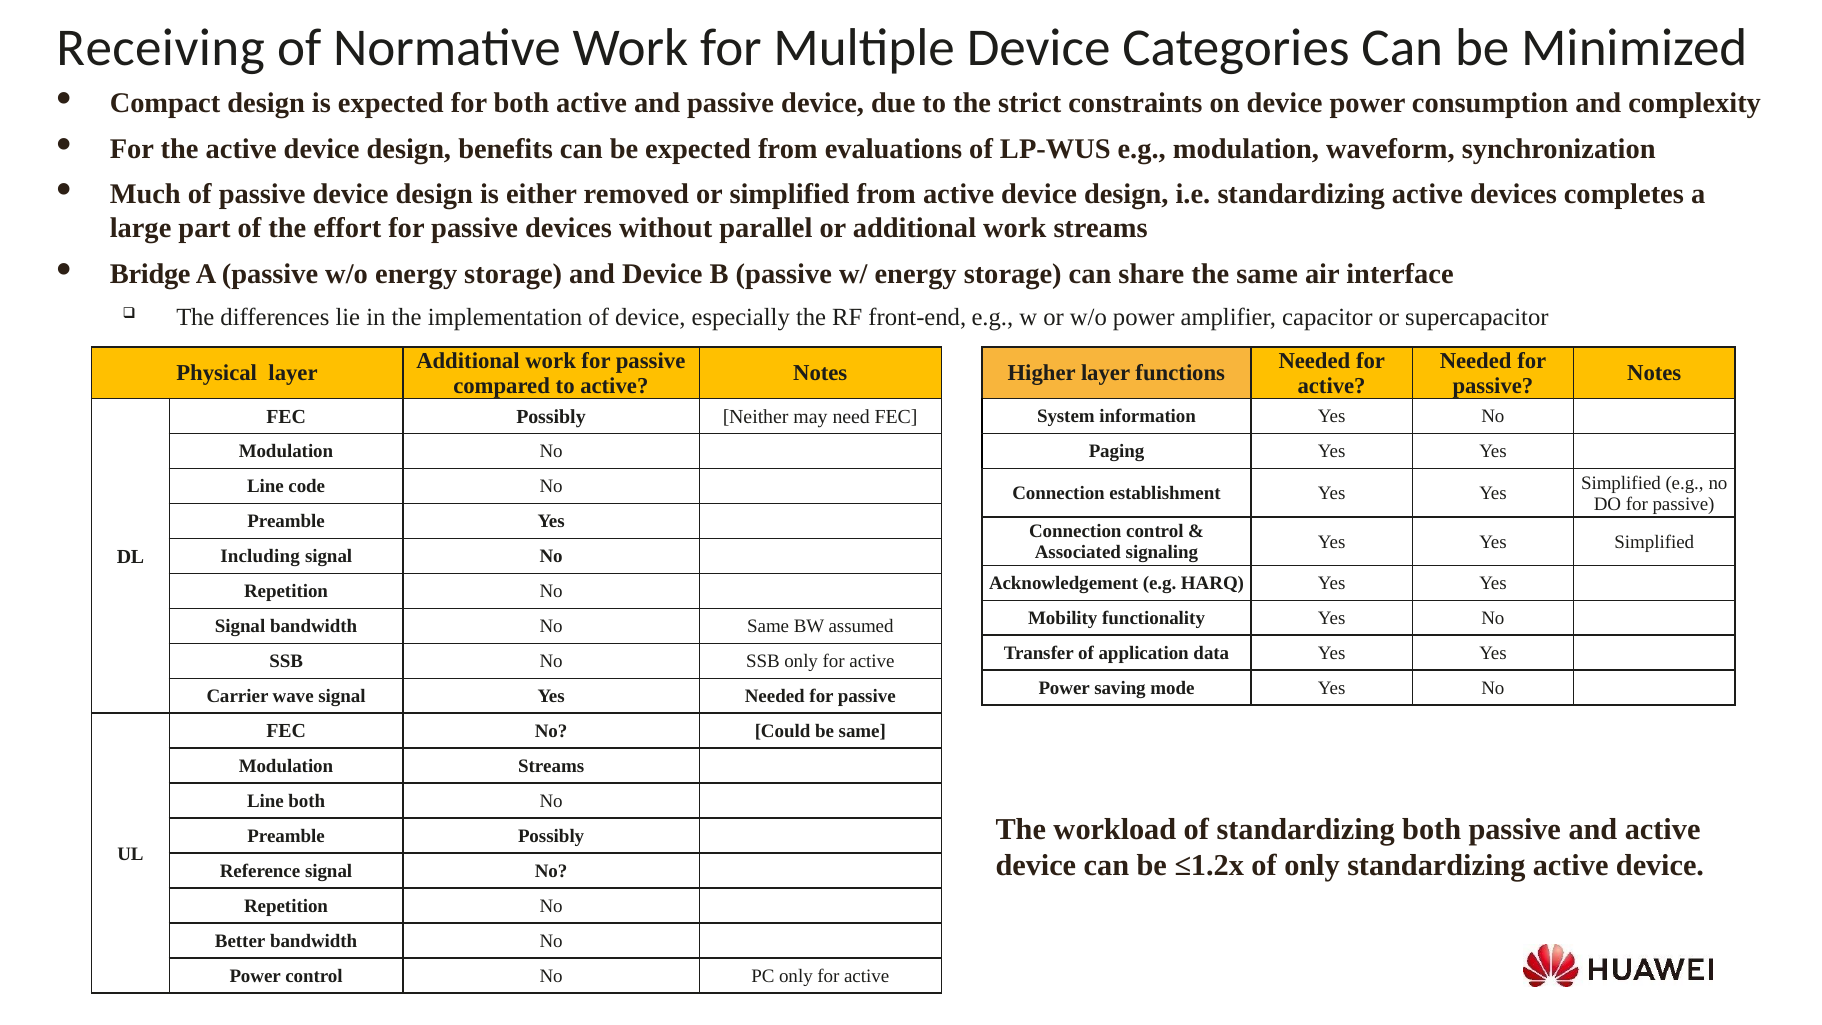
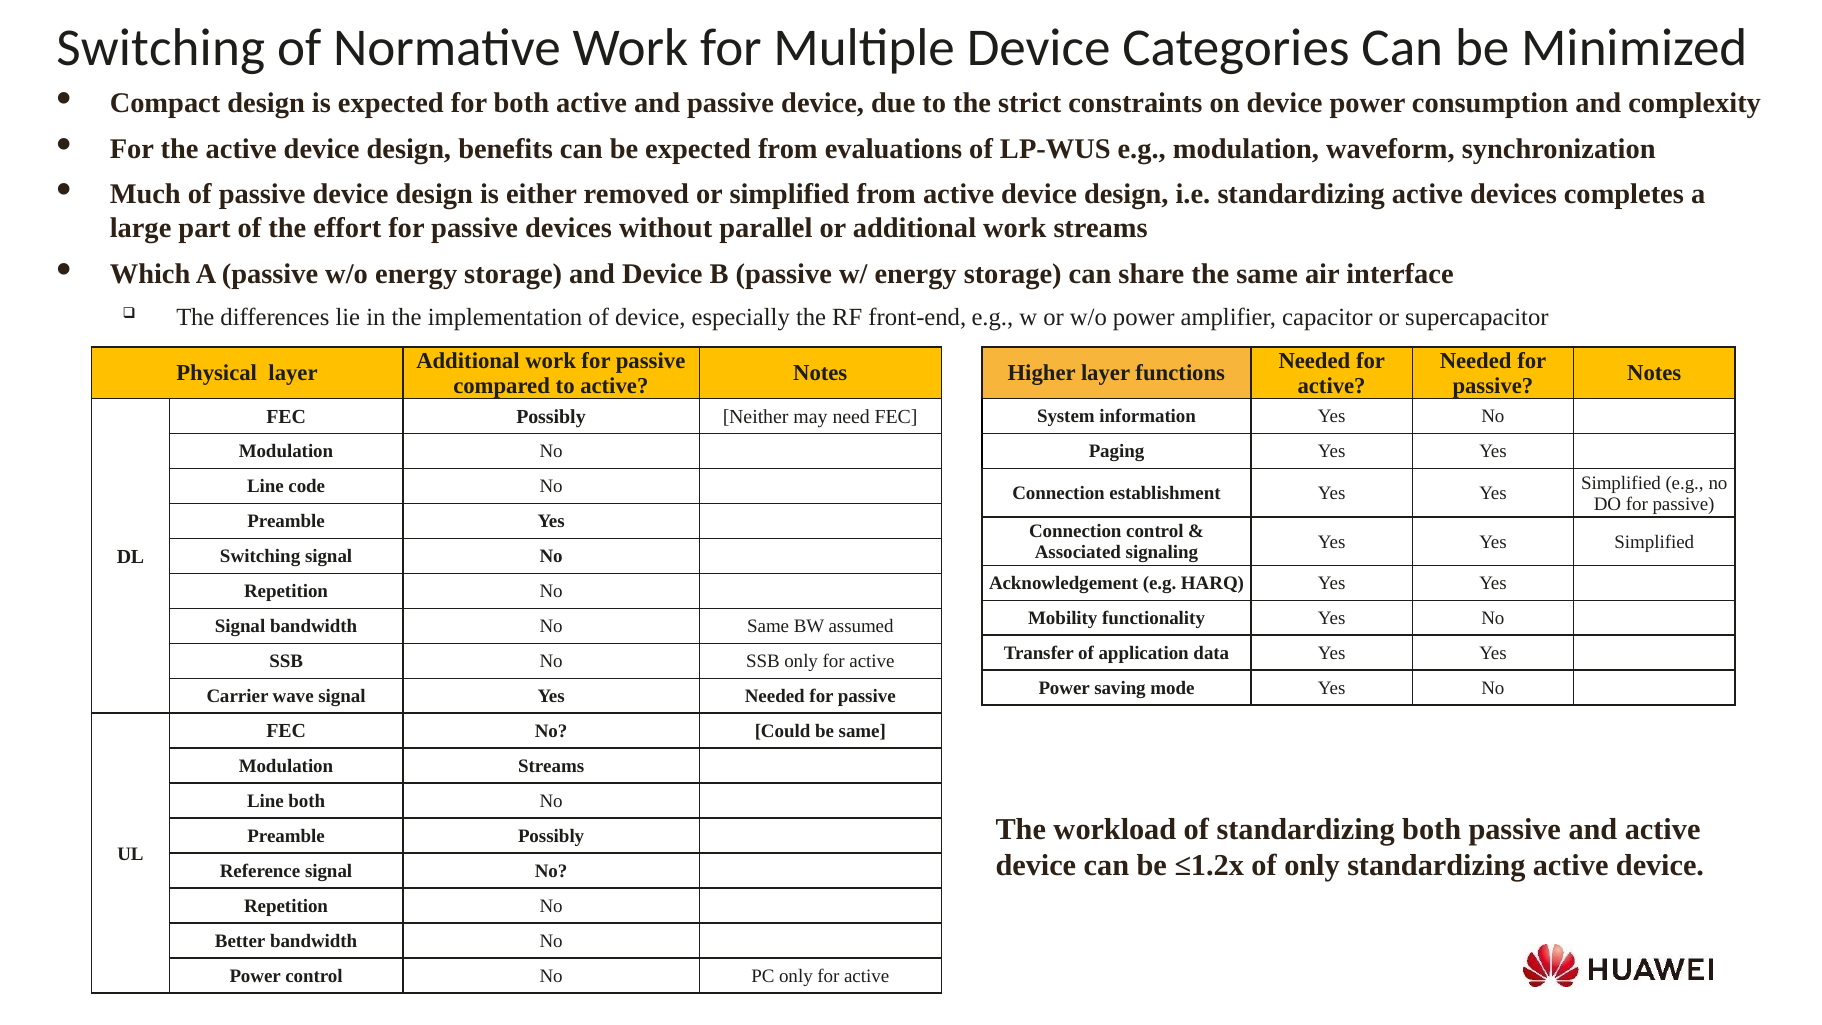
Receiving: Receiving -> Switching (161, 48)
Bridge: Bridge -> Which (150, 274)
Including: Including -> Switching (260, 556)
